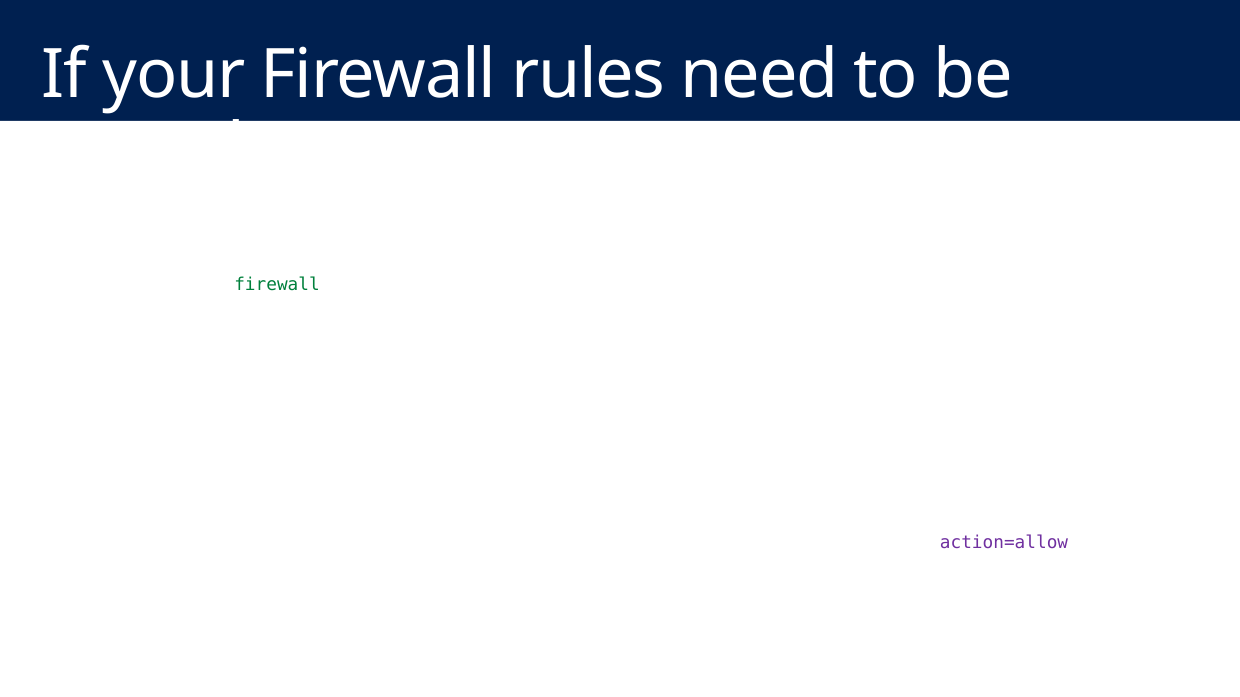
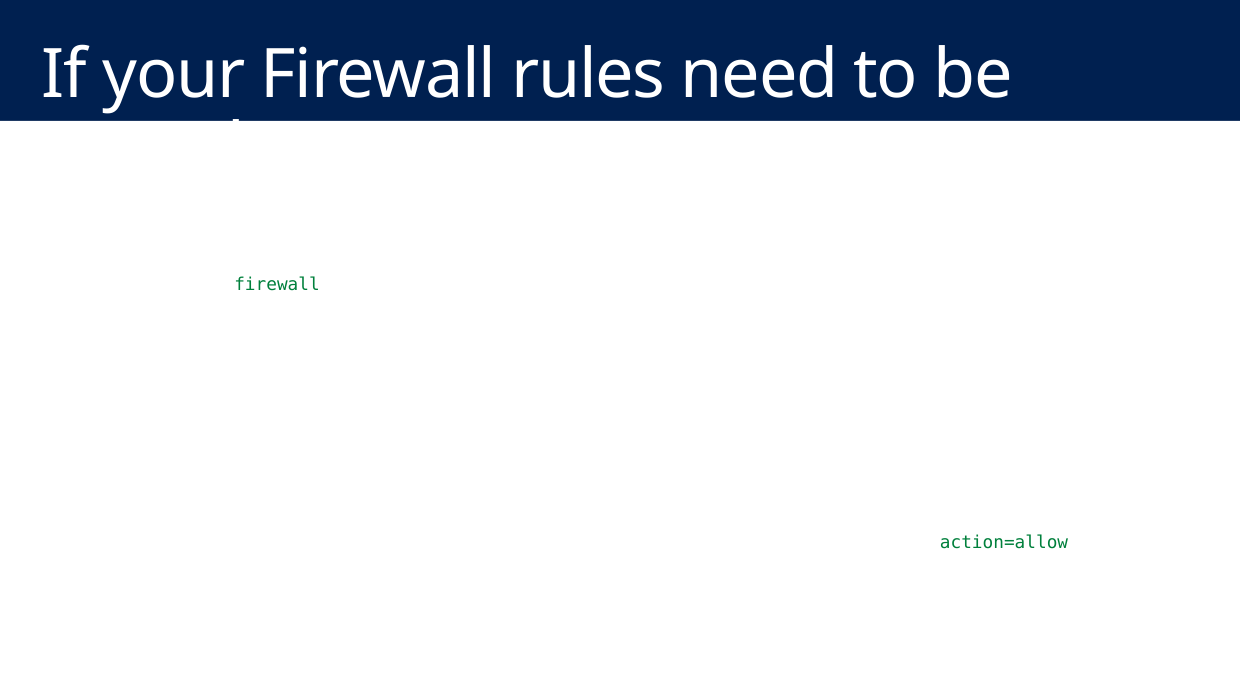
action=allow colour: purple -> green (1004, 543)
